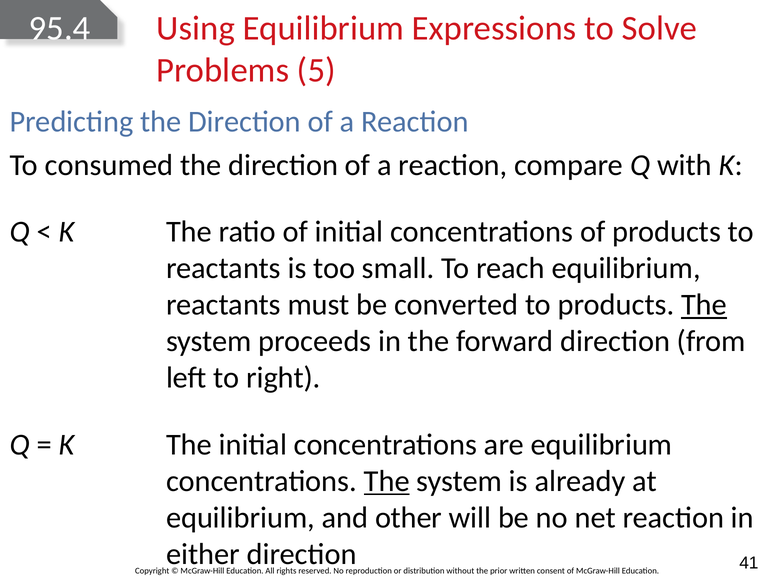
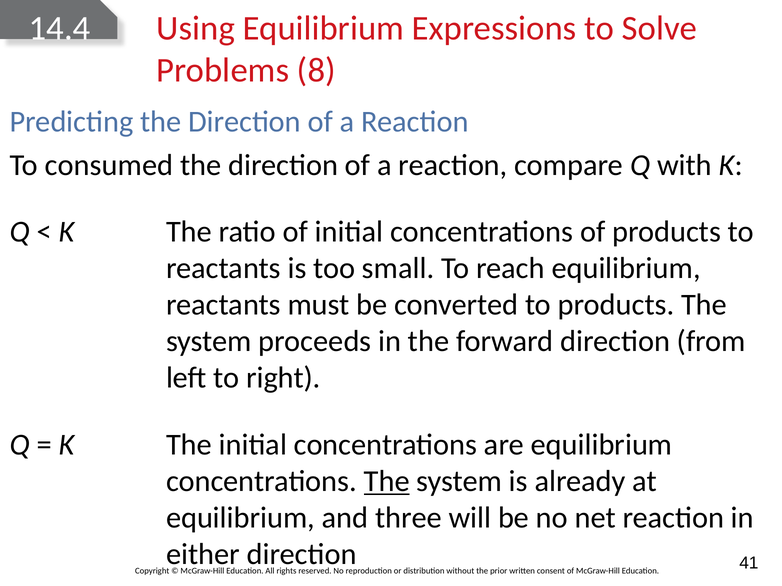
95.4: 95.4 -> 14.4 (60, 28)
5: 5 -> 8 (316, 70)
The underline: present -> none (704, 305)
other: other -> three (409, 518)
